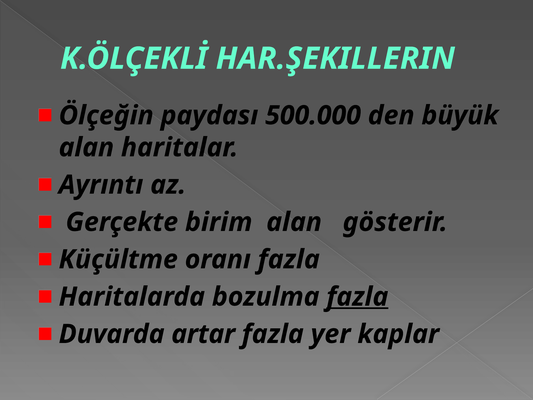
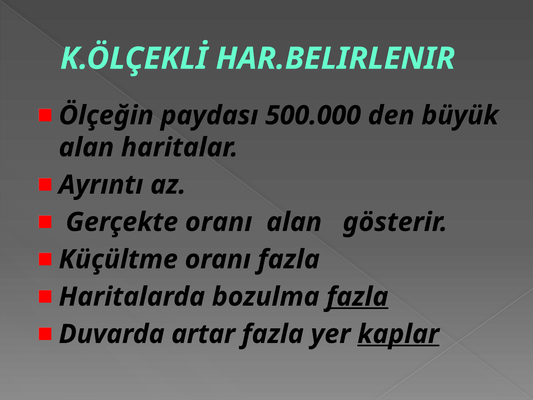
HAR.ŞEKILLERIN: HAR.ŞEKILLERIN -> HAR.BELIRLENIR (335, 59)
Gerçekte birim: birim -> oranı (219, 222)
kaplar underline: none -> present (398, 334)
